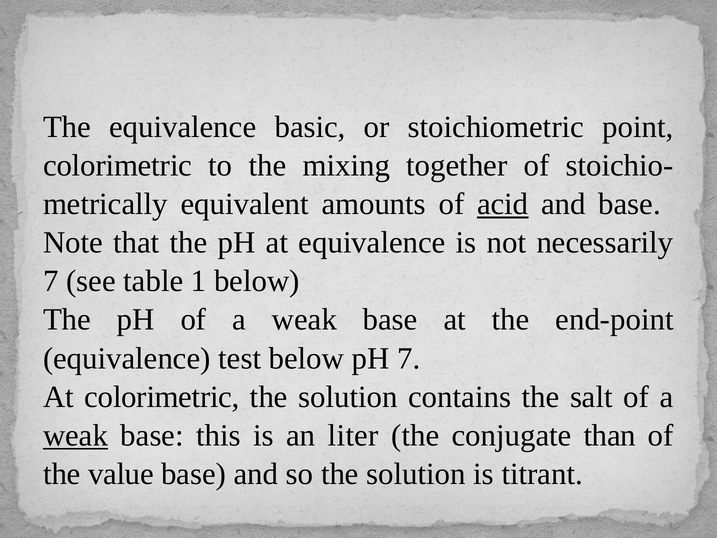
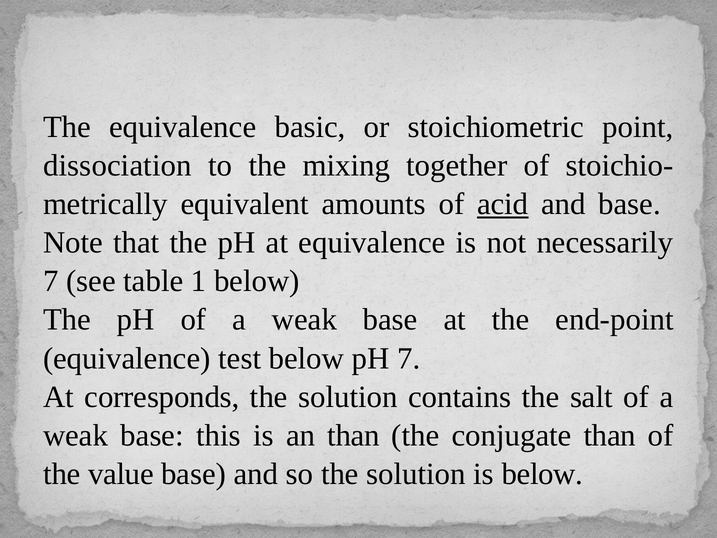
colorimetric: colorimetric -> dissociation (117, 166)
At colorimetric: colorimetric -> corresponds (162, 397)
weak underline: present -> none (76, 435)
an liter: liter -> than (354, 435)
is titrant: titrant -> below (542, 474)
